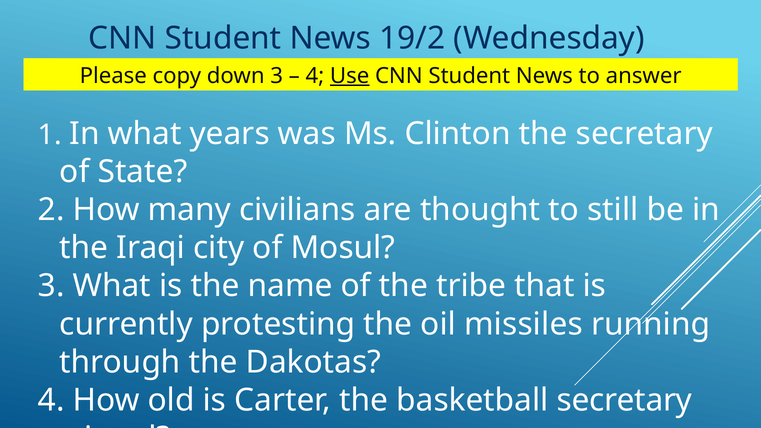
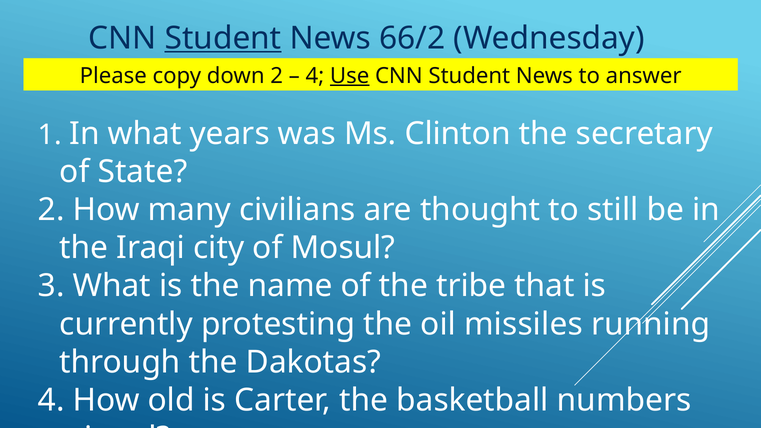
Student underline: none -> present (223, 38)
19/2: 19/2 -> 66/2 (412, 38)
down 3: 3 -> 2 (277, 76)
basketball secretary: secretary -> numbers (624, 400)
